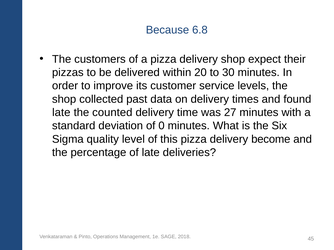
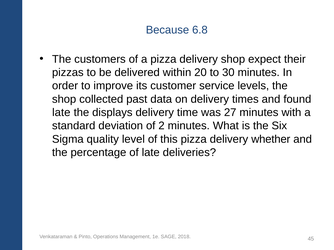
counted: counted -> displays (112, 113)
0: 0 -> 2 (162, 126)
become: become -> whether (271, 139)
